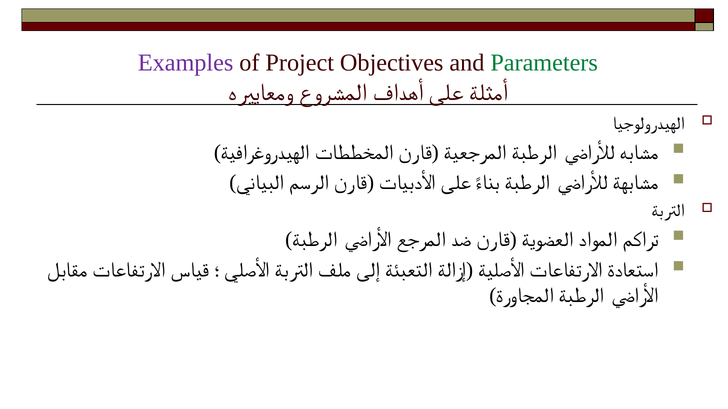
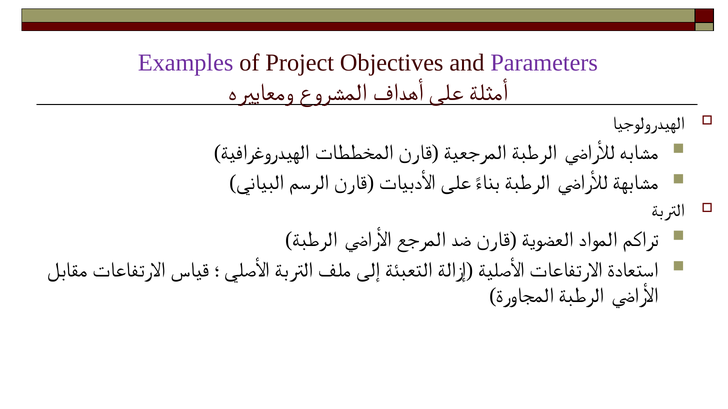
Parameters colour: green -> purple (544, 63)
